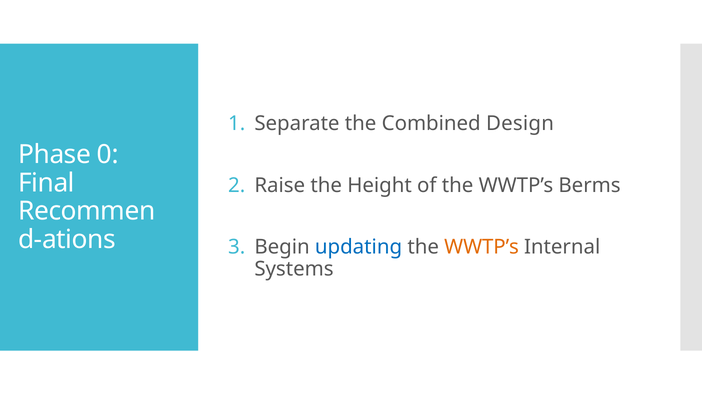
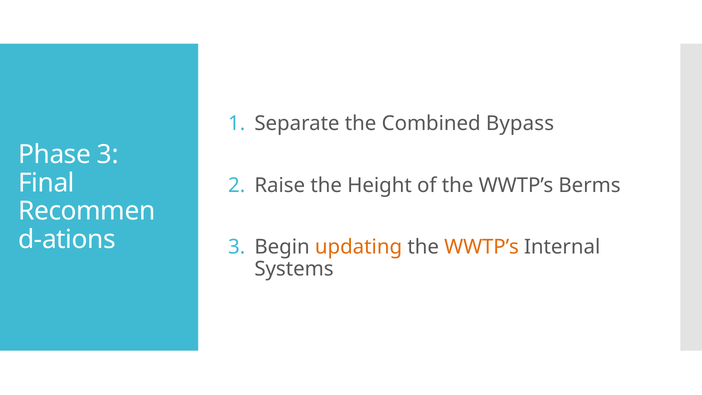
Design: Design -> Bypass (520, 123)
Phase 0: 0 -> 3 (108, 154)
updating colour: blue -> orange (359, 247)
